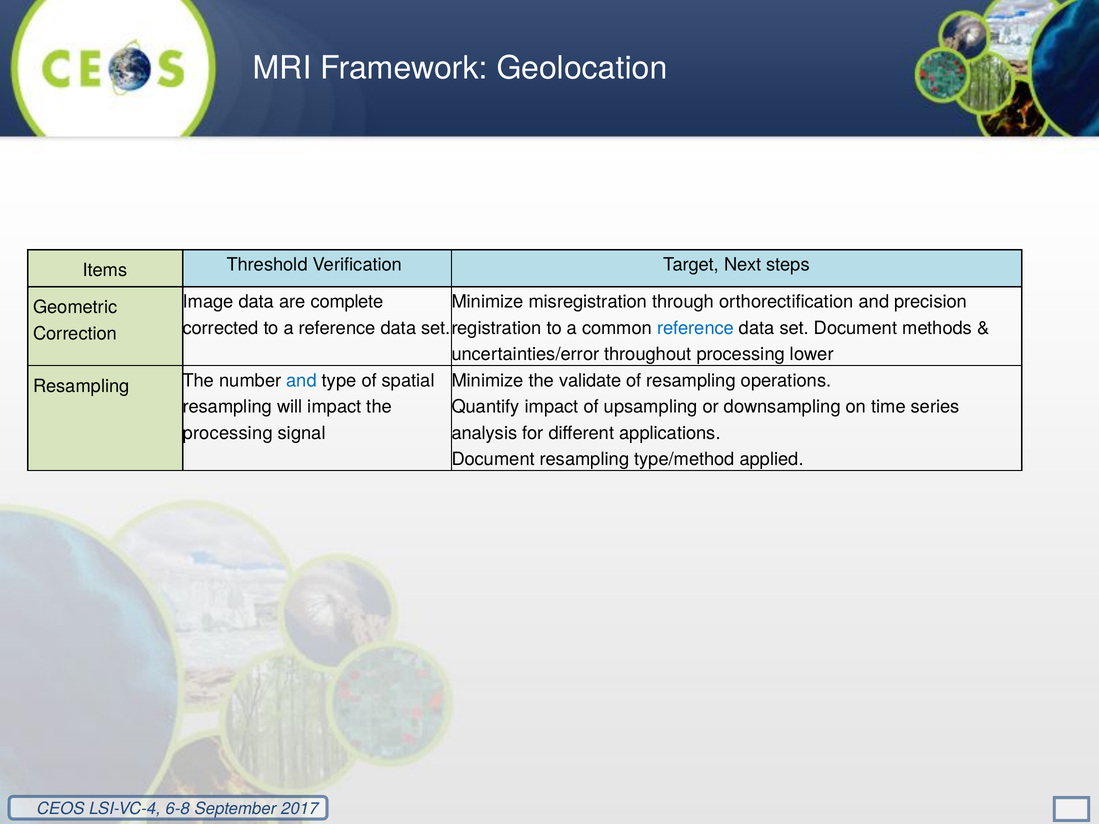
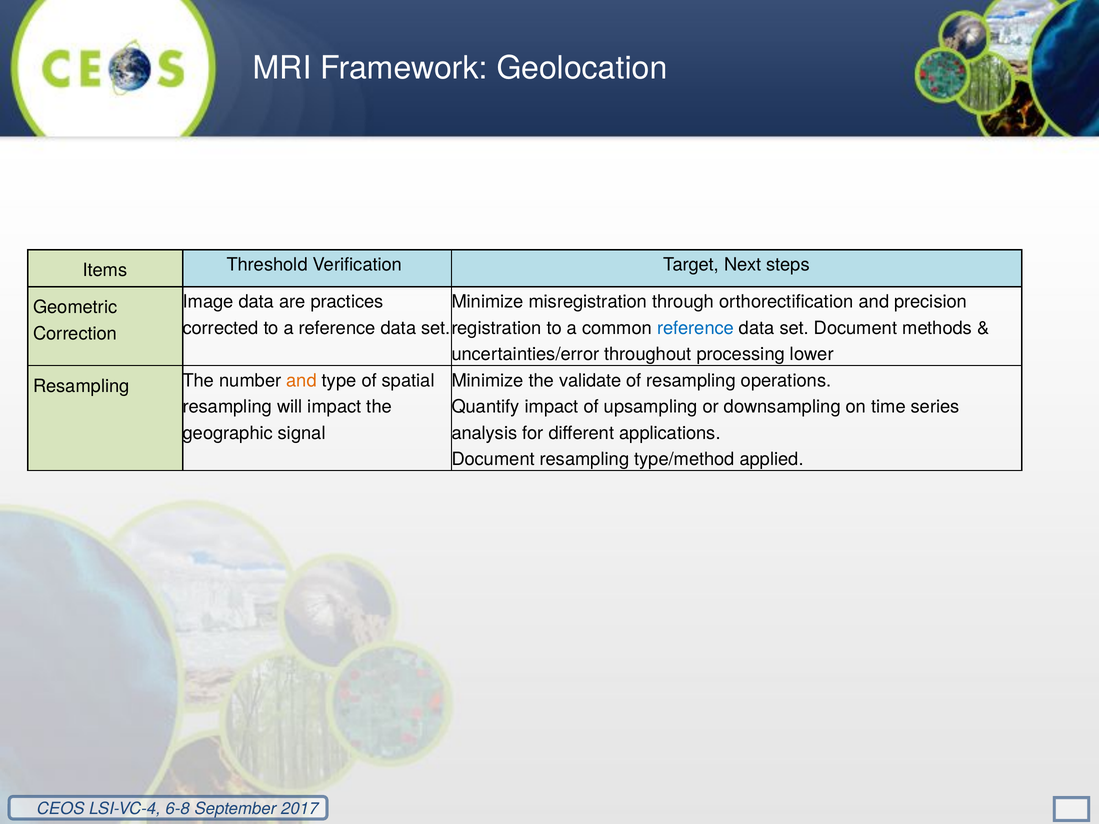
complete: complete -> practices (347, 302)
and colour: blue -> orange (302, 381)
processing: processing -> geographic (228, 433)
